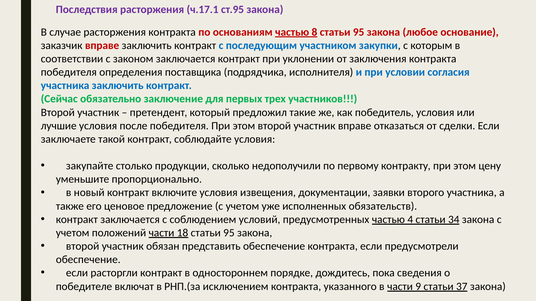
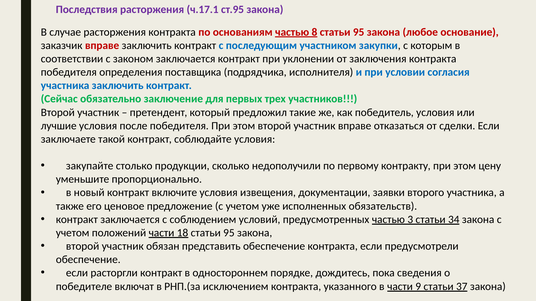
4: 4 -> 3 (410, 220)
